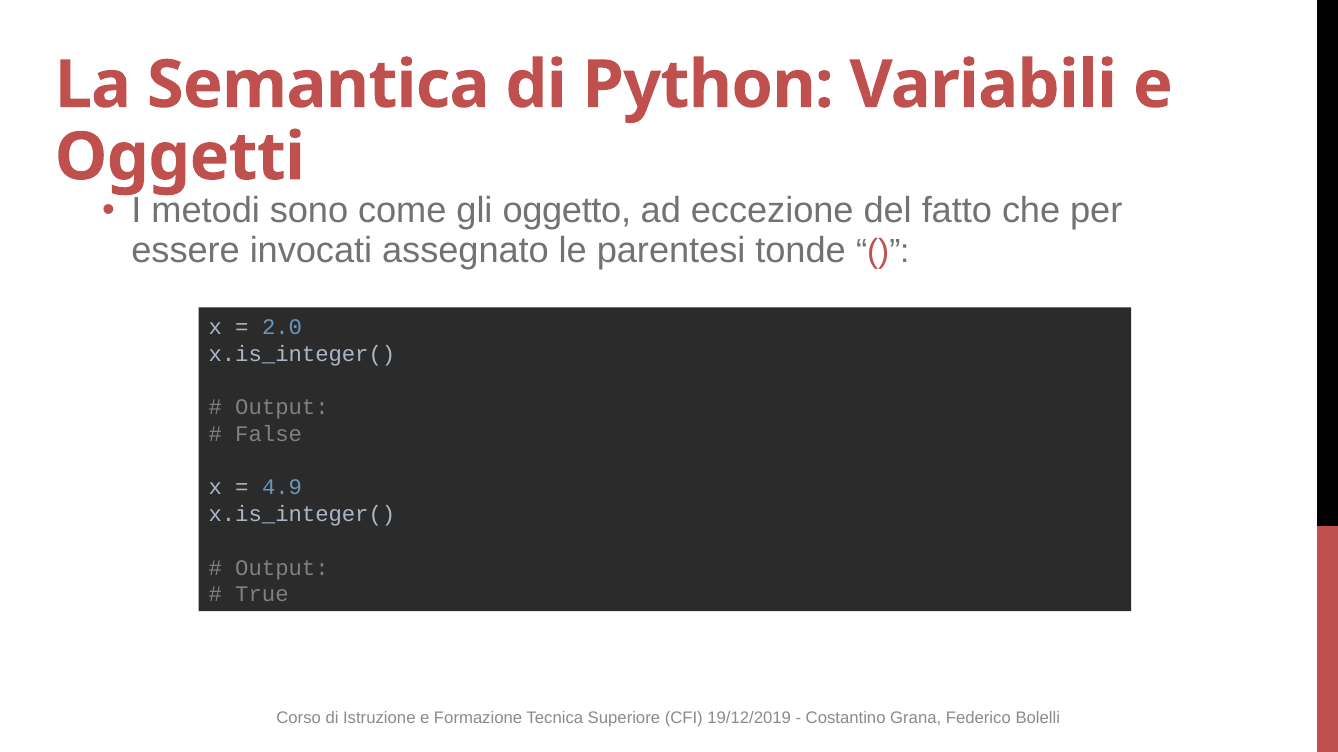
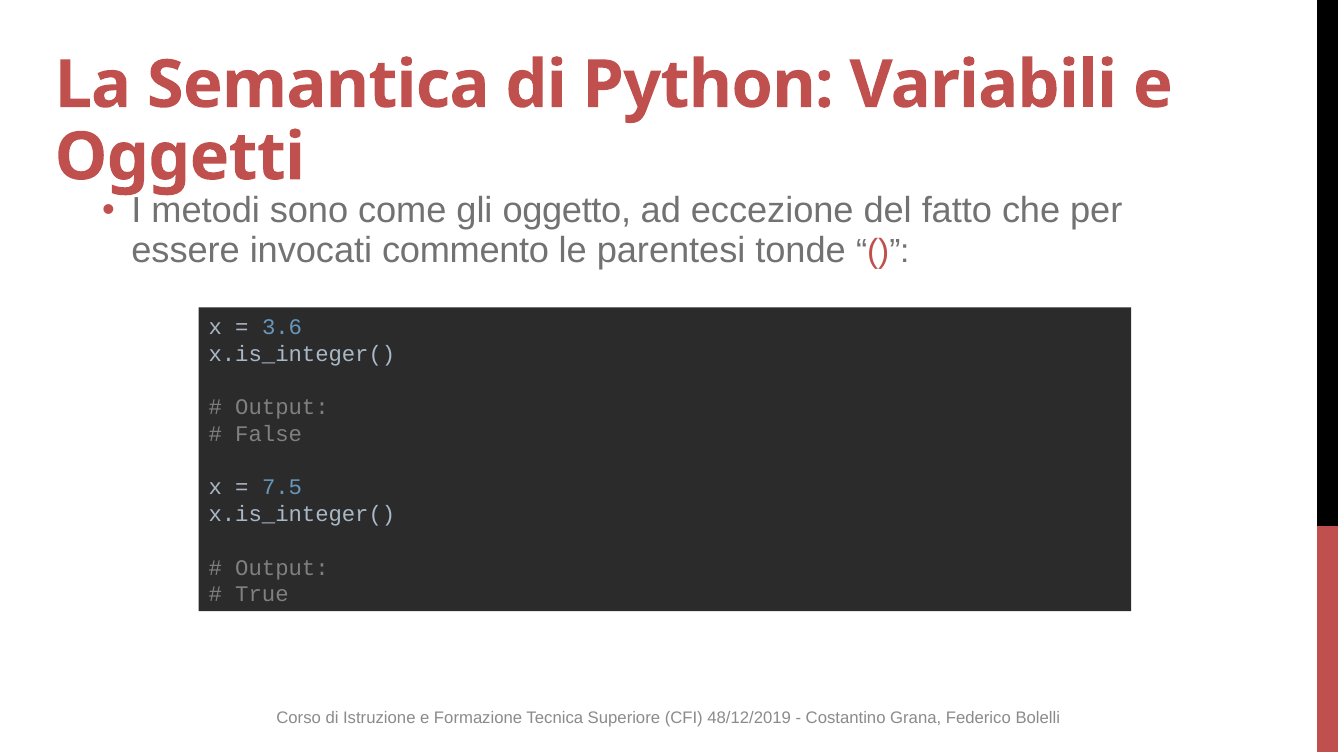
assegnato: assegnato -> commento (466, 250)
2.0: 2.0 -> 3.6 (282, 327)
4.9: 4.9 -> 7.5 (282, 488)
19/12/2019: 19/12/2019 -> 48/12/2019 (749, 719)
